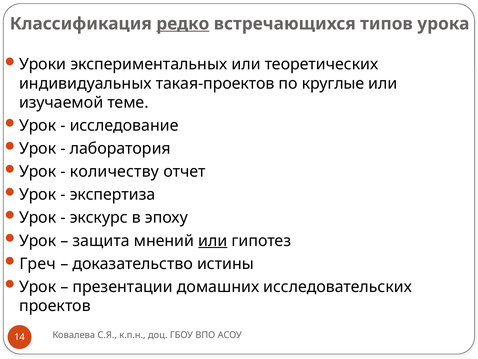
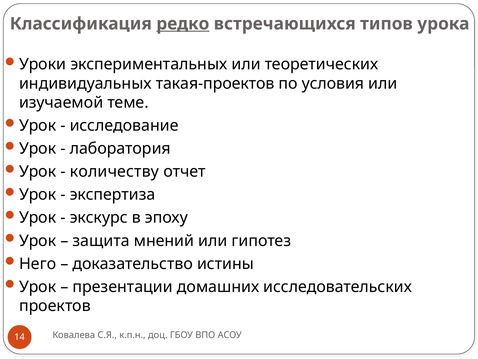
круглые: круглые -> условия (333, 83)
или underline: present -> none (213, 240)
Греч: Греч -> Него (38, 263)
